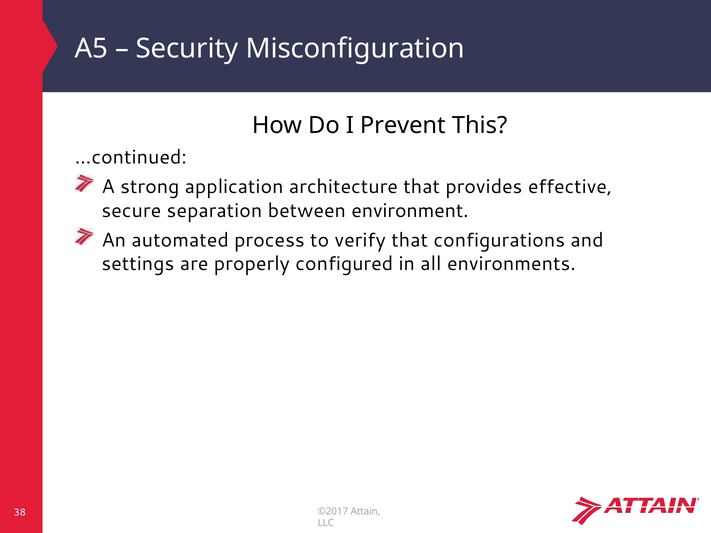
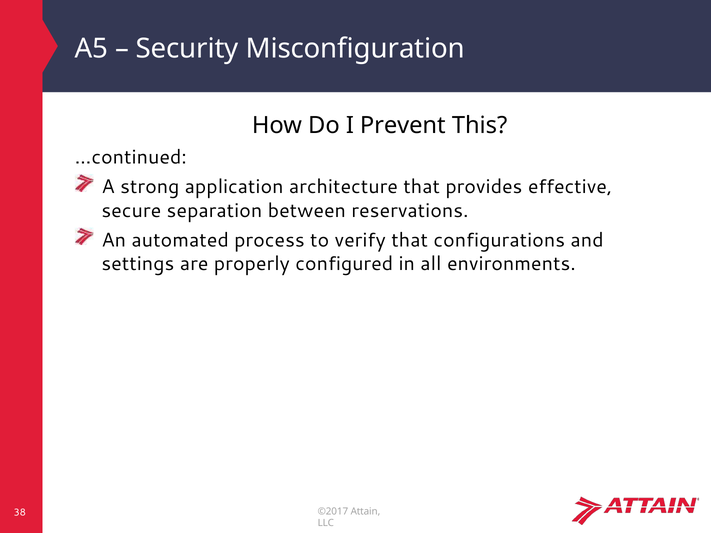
environment: environment -> reservations (410, 211)
